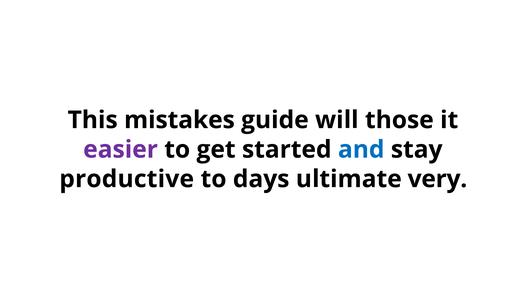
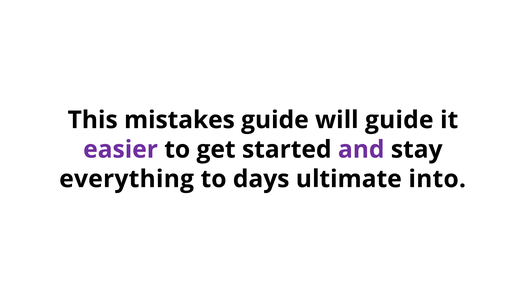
will those: those -> guide (399, 120)
and colour: blue -> purple (361, 149)
productive: productive -> everything (127, 179)
very: very -> into (437, 179)
